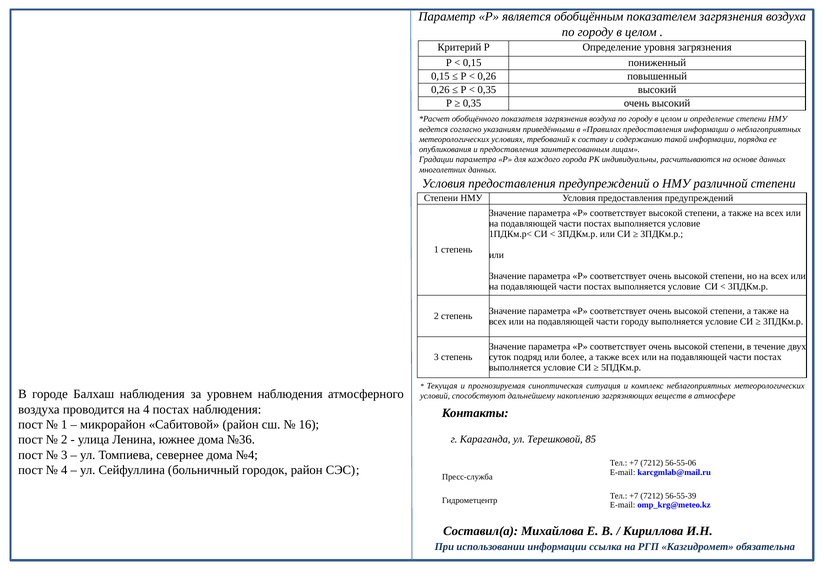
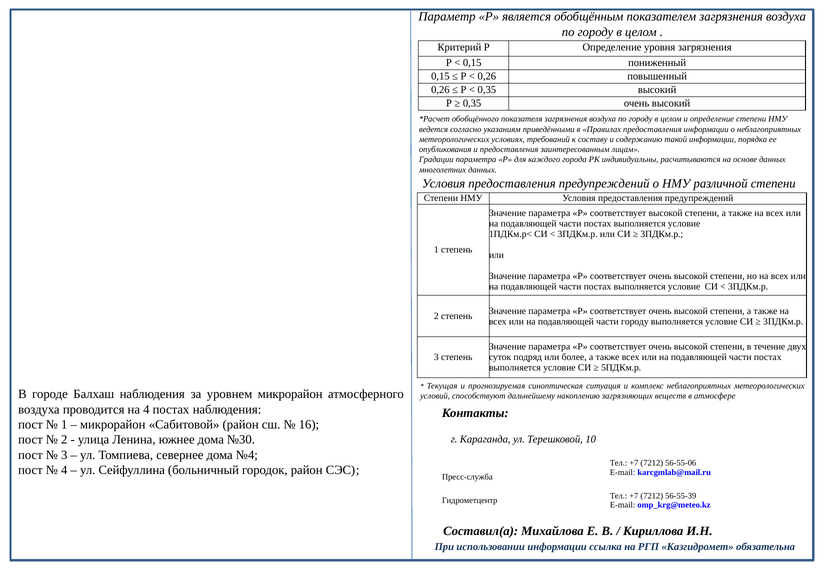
уровнем наблюдения: наблюдения -> микрорайон (290, 394)
№36: №36 -> №30 (241, 440)
85: 85 -> 10 (591, 440)
